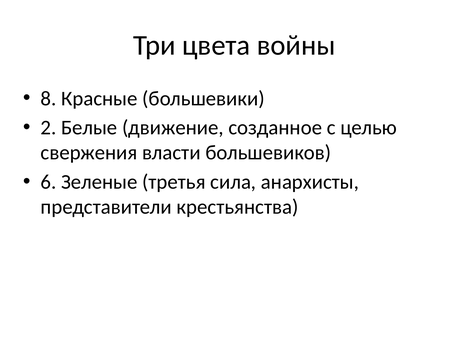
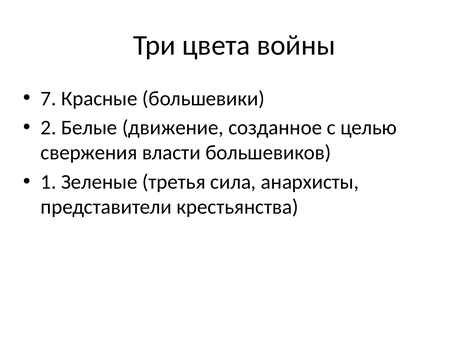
8: 8 -> 7 (49, 98)
6: 6 -> 1 (49, 182)
